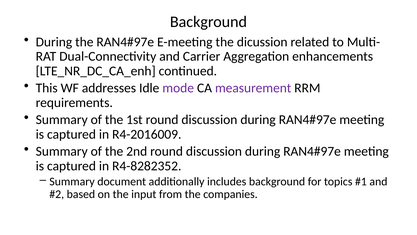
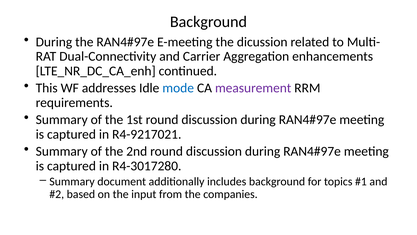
mode colour: purple -> blue (178, 88)
R4-2016009: R4-2016009 -> R4-9217021 (147, 134)
R4-8282352: R4-8282352 -> R4-3017280 (147, 166)
